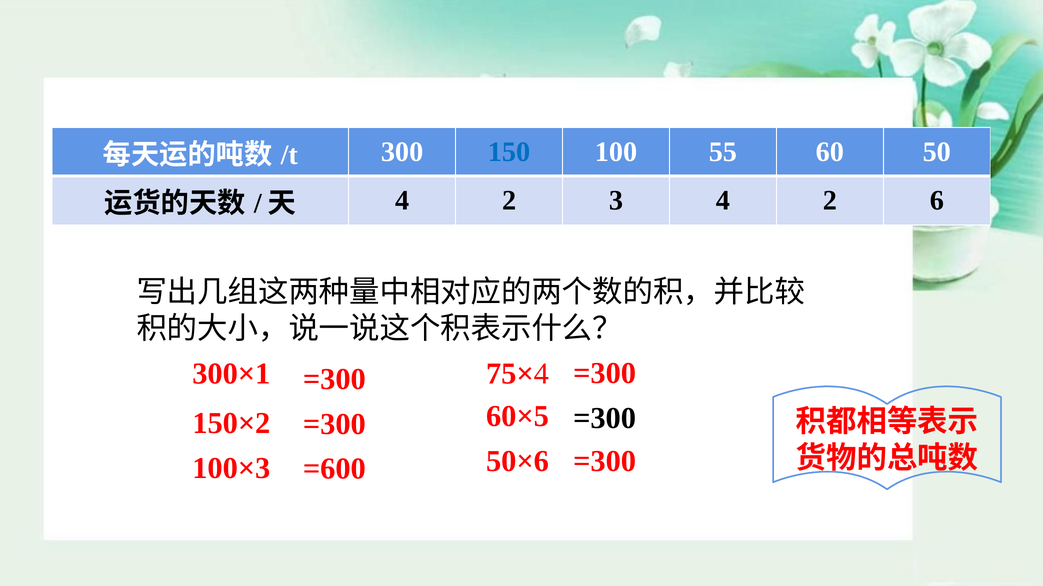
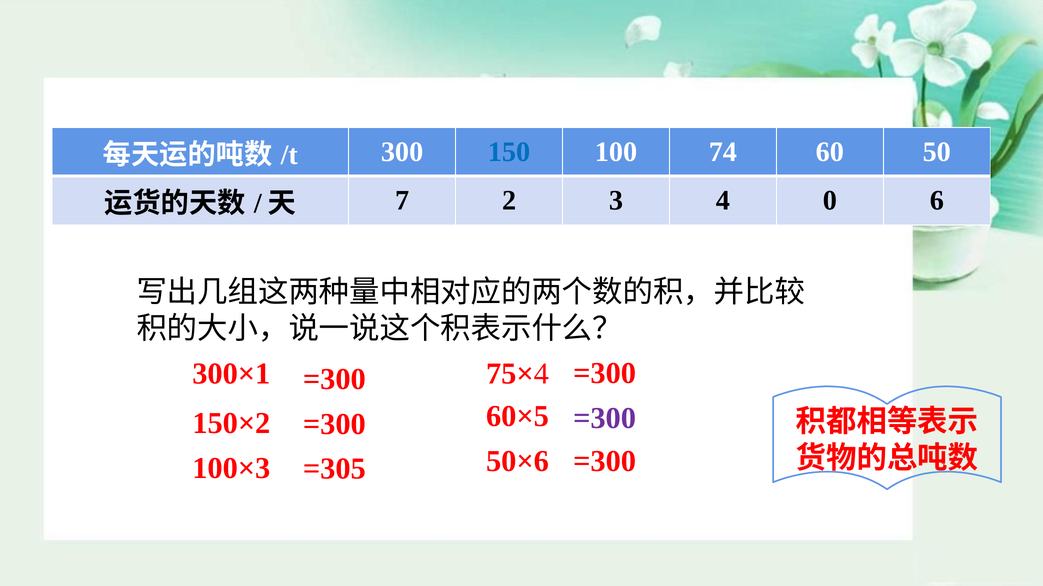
55: 55 -> 74 (723, 152)
4: 4 -> 7 (402, 201)
3 4 2: 2 -> 0 (830, 201)
=300 colour: black -> purple (605, 419)
=600: =600 -> =305 (334, 469)
